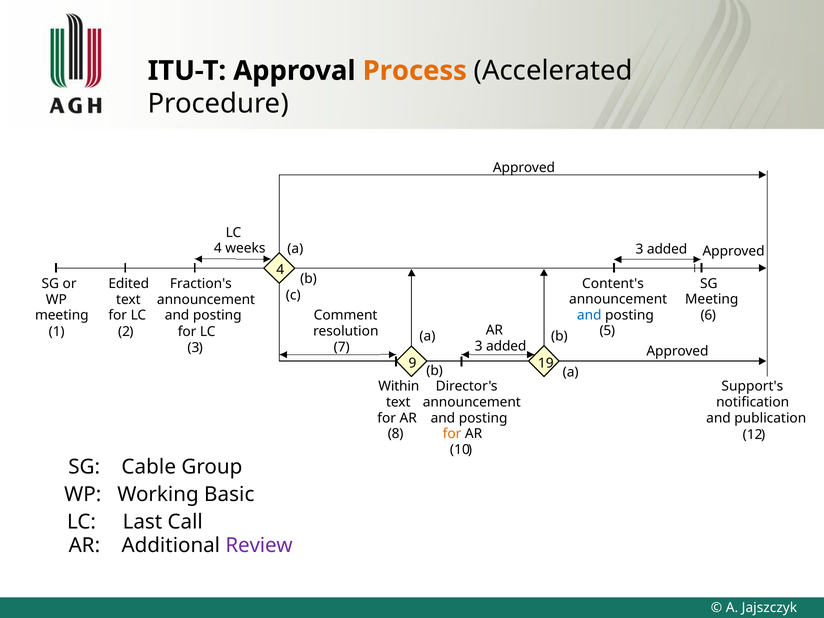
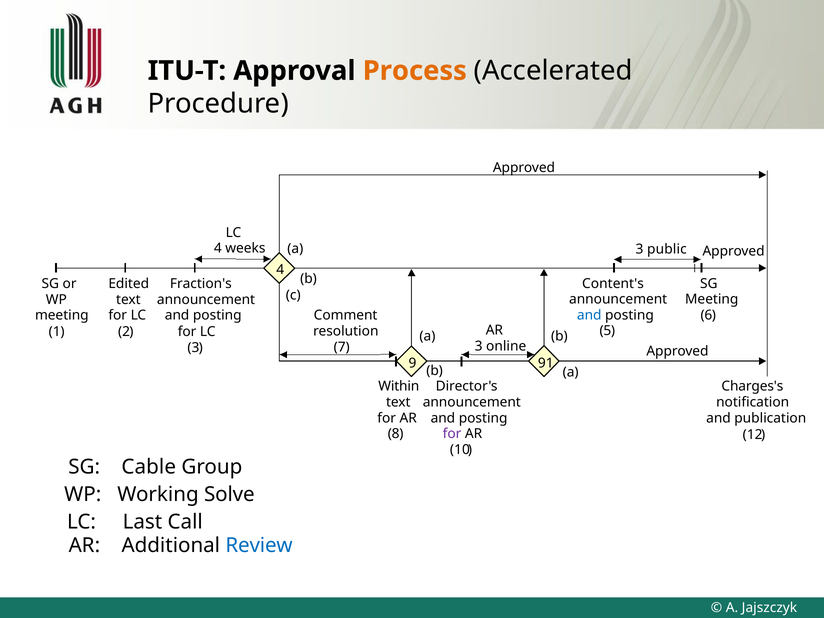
added: added -> public (667, 249)
added: added -> online (506, 346)
19: 19 -> 91 (546, 363)
Support's: Support's -> Charges's (752, 386)
for colour: orange -> purple (452, 434)
Basic: Basic -> Solve (229, 494)
Review colour: purple -> blue (259, 545)
